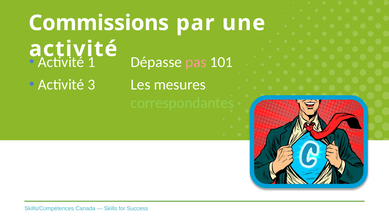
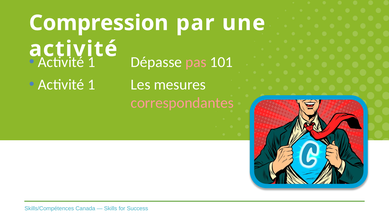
Commissions: Commissions -> Compression (99, 23)
3: 3 -> 1 (91, 85)
correspondantes colour: light green -> pink (182, 103)
